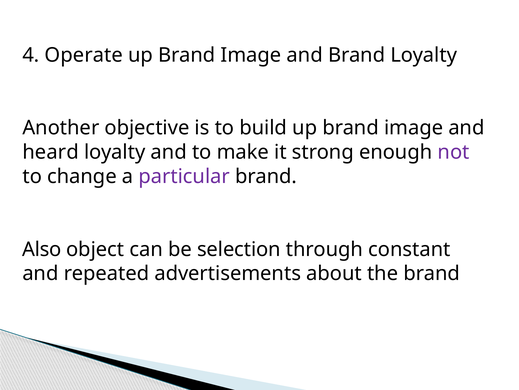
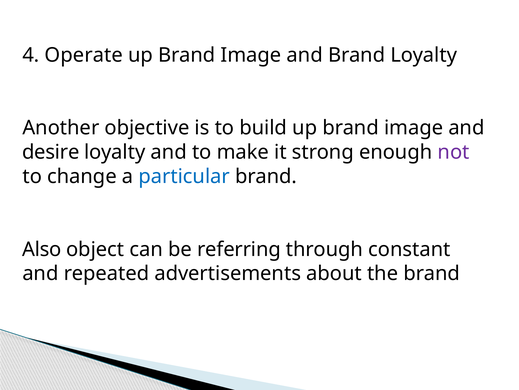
heard: heard -> desire (51, 152)
particular colour: purple -> blue (184, 176)
selection: selection -> referring (239, 249)
